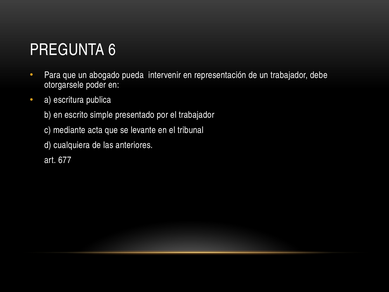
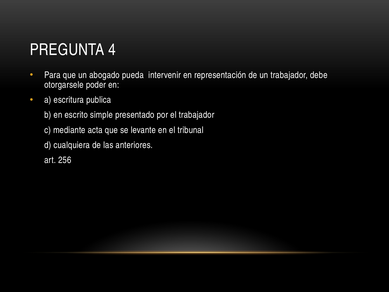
6: 6 -> 4 (112, 50)
677: 677 -> 256 (65, 160)
